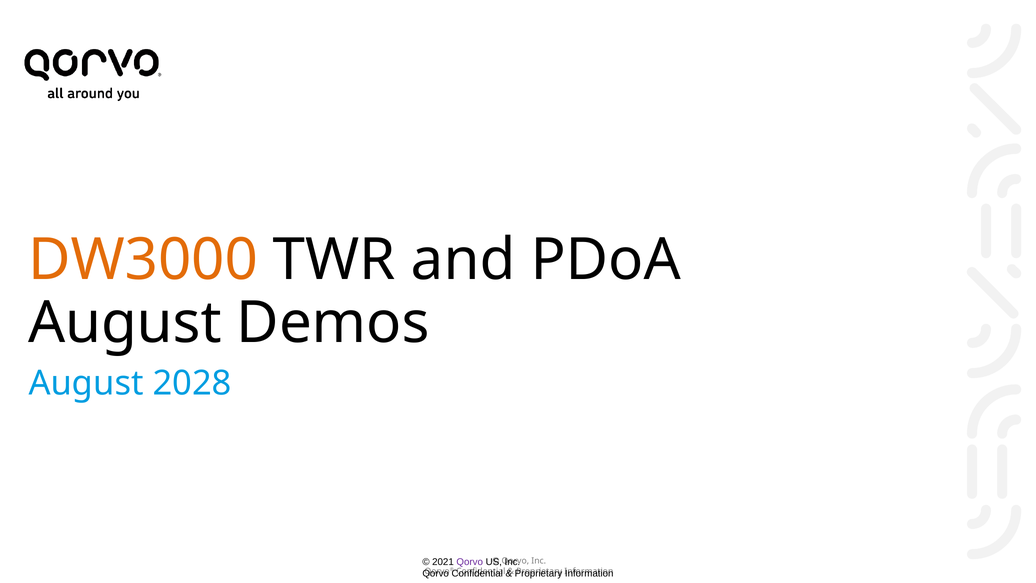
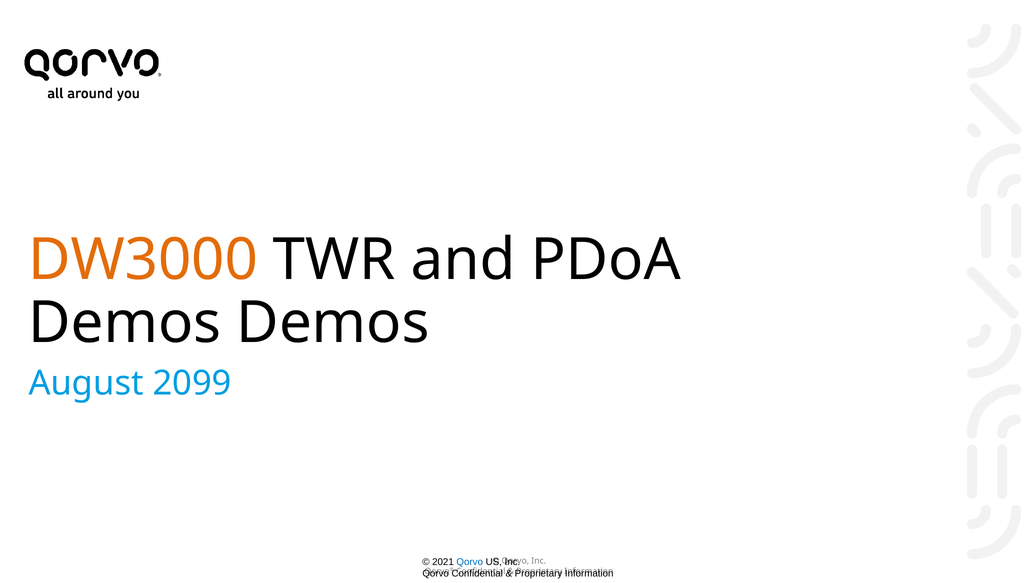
August: August -> Demos (125, 323)
2028: 2028 -> 2099 (192, 383)
Qorvo colour: purple -> blue (470, 562)
